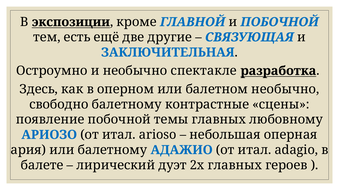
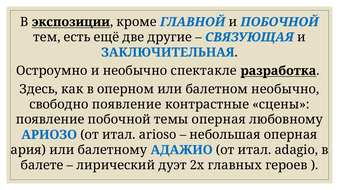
свободно балетному: балетному -> появление (127, 105)
темы главных: главных -> оперная (219, 120)
